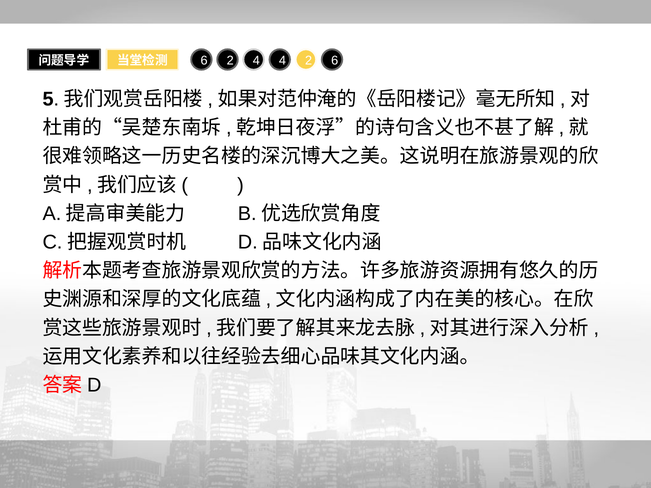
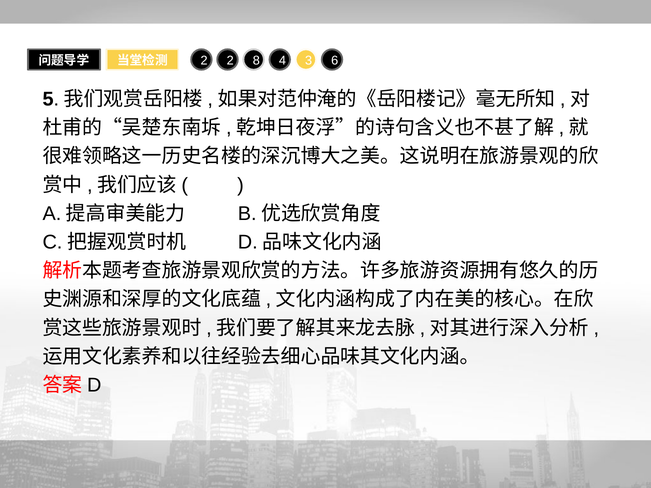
6: 6 -> 2 (204, 60)
2 4: 4 -> 8 (256, 60)
4 2: 2 -> 3 (309, 60)
